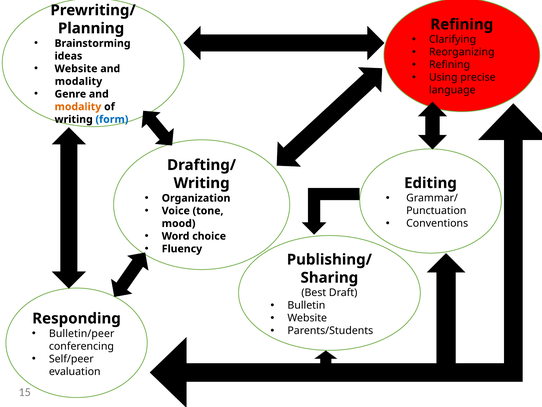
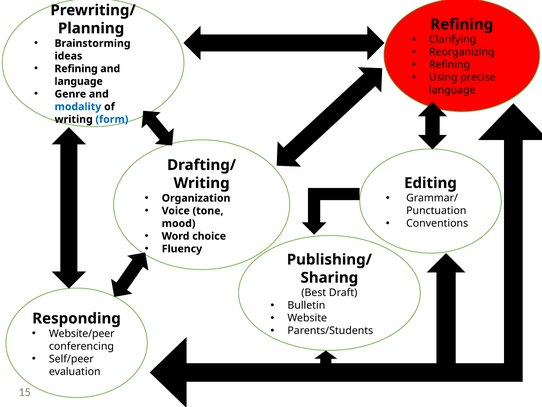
Website: Website -> Refining (76, 69)
modality: modality -> language (79, 81)
modality colour: orange -> blue (78, 107)
Bulletin/peer: Bulletin/peer -> Website/peer (82, 333)
